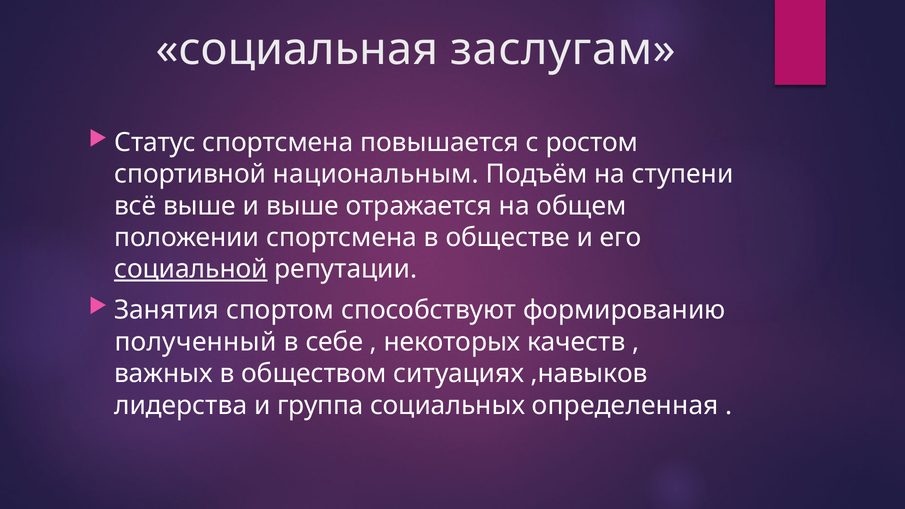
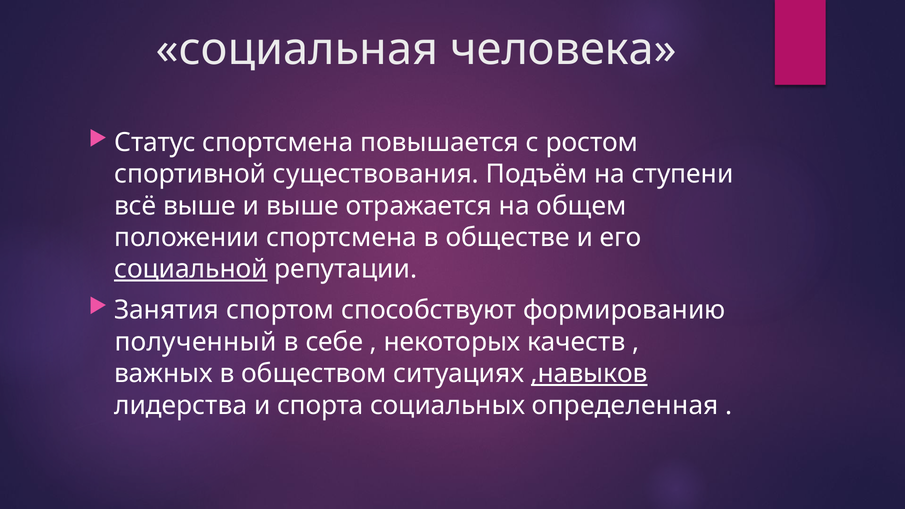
заслугам: заслугам -> человека (563, 49)
национальным: национальным -> существования (376, 174)
,навыков underline: none -> present (589, 374)
группа: группа -> спорта (320, 405)
